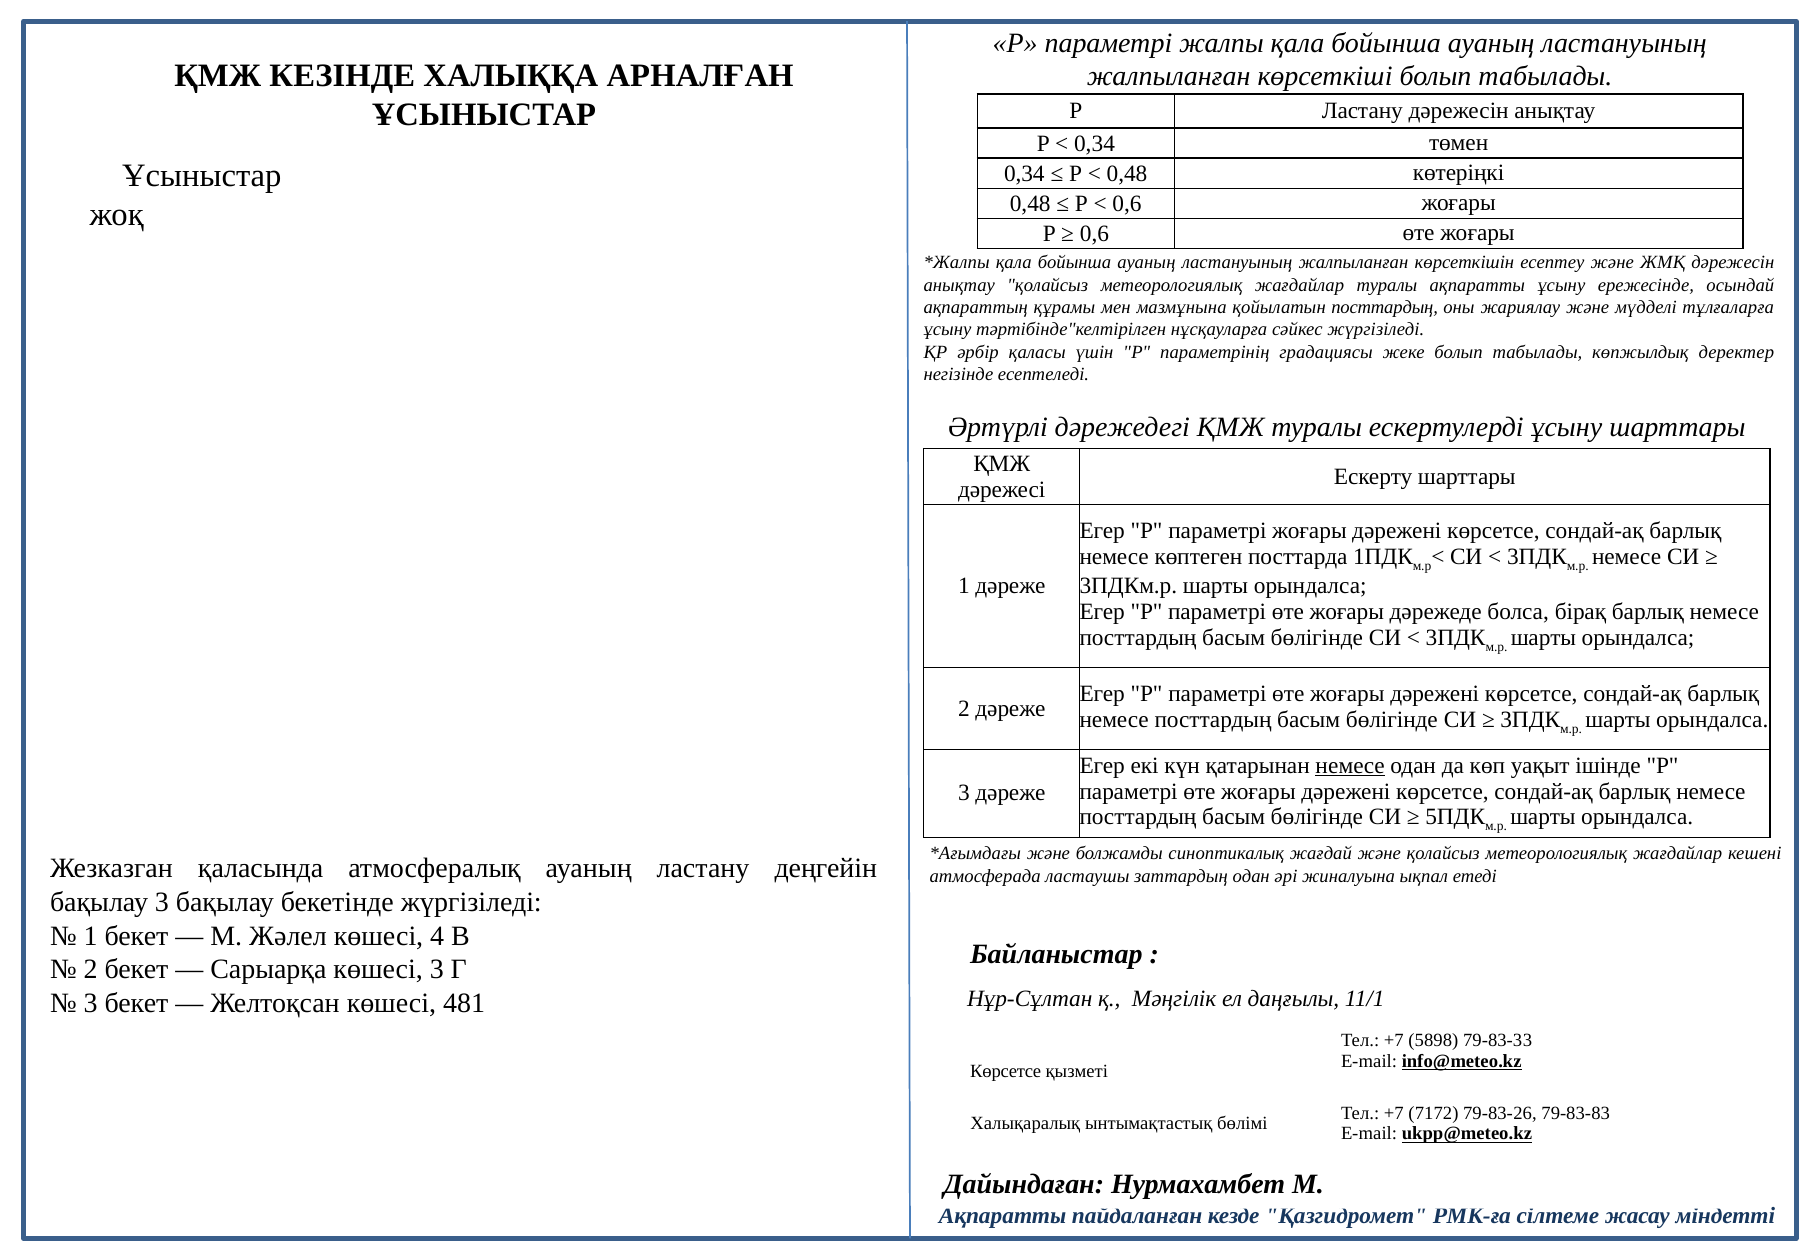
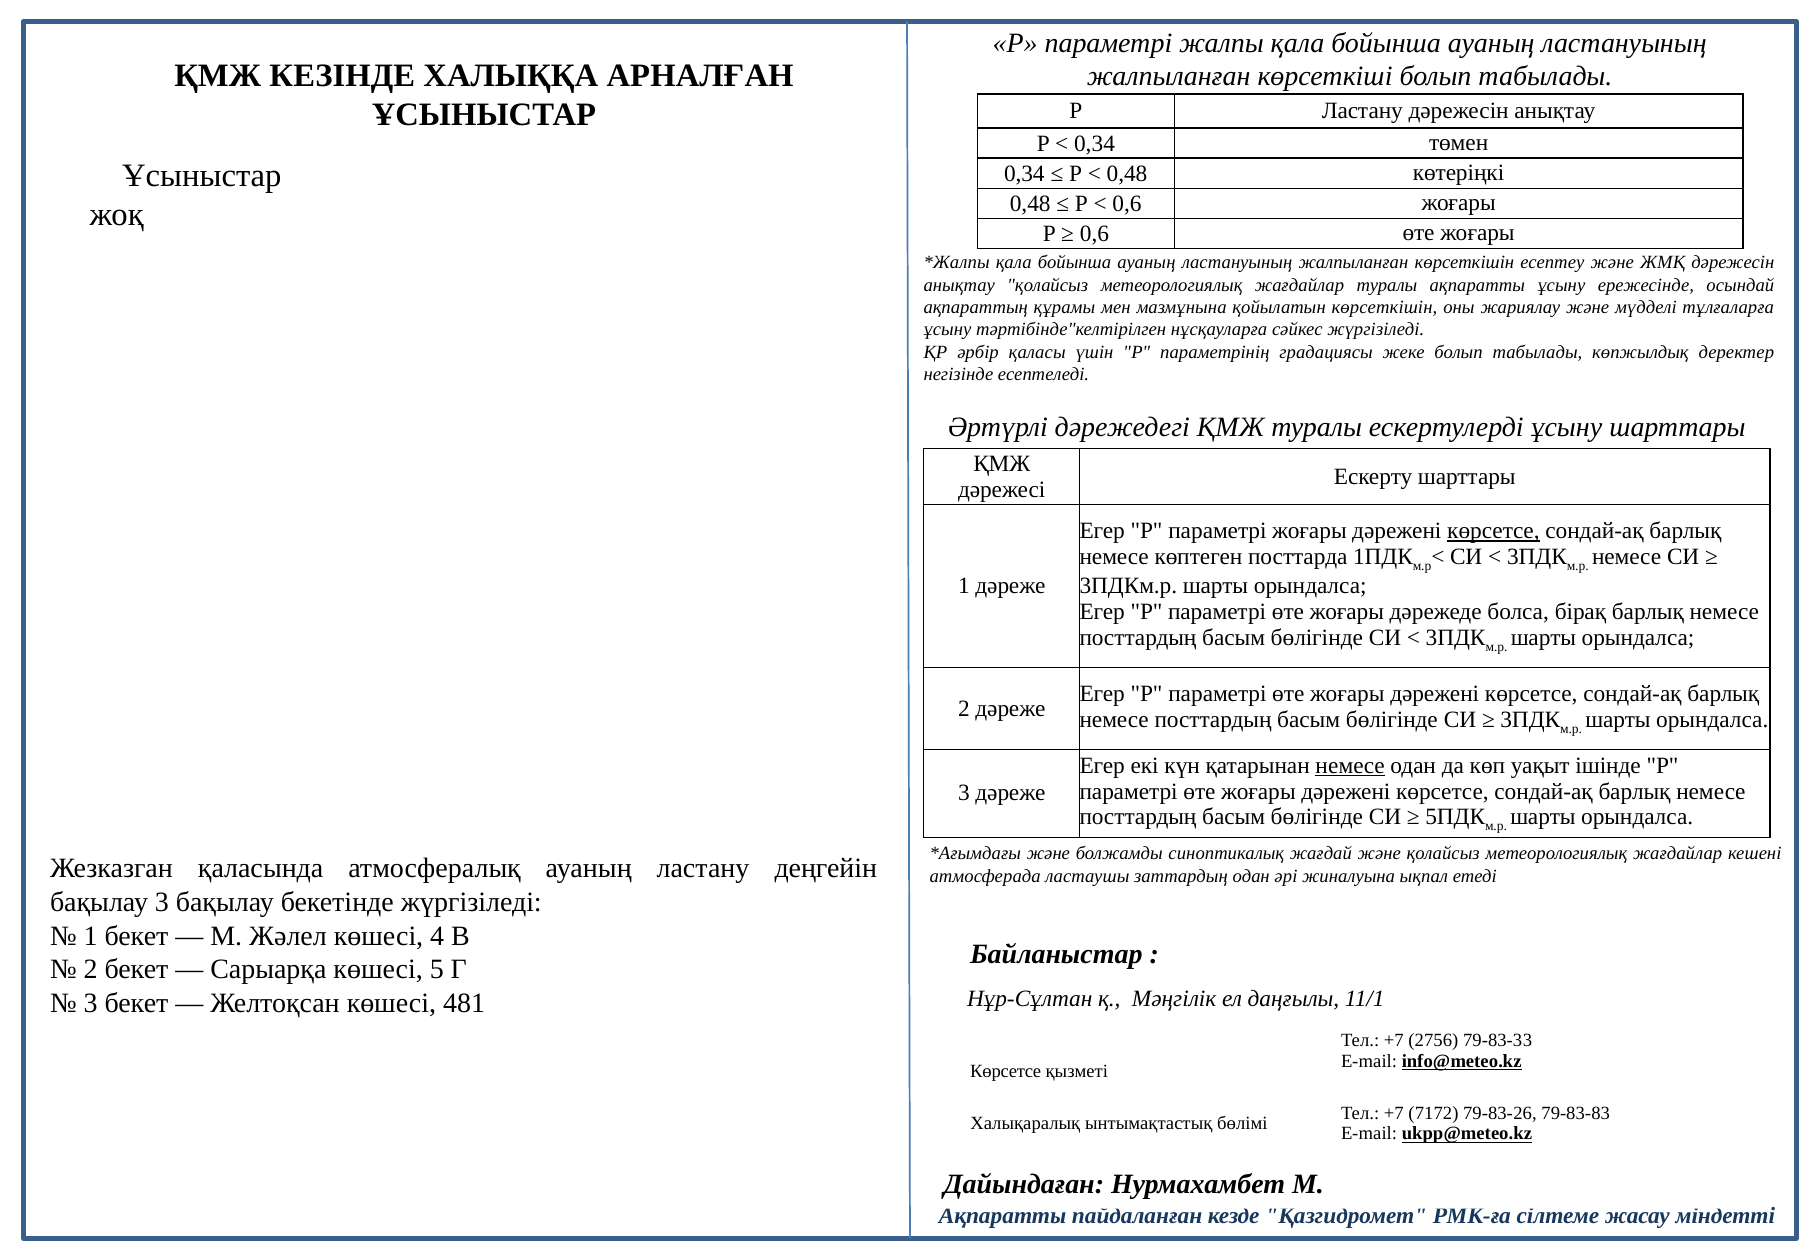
қойылатын посттардың: посттардың -> көрсеткішін (1384, 307)
көрсетсе underline: none -> present (1493, 531)
көшесі 3: 3 -> 5 (437, 969)
5898: 5898 -> 2756 (1433, 1040)
